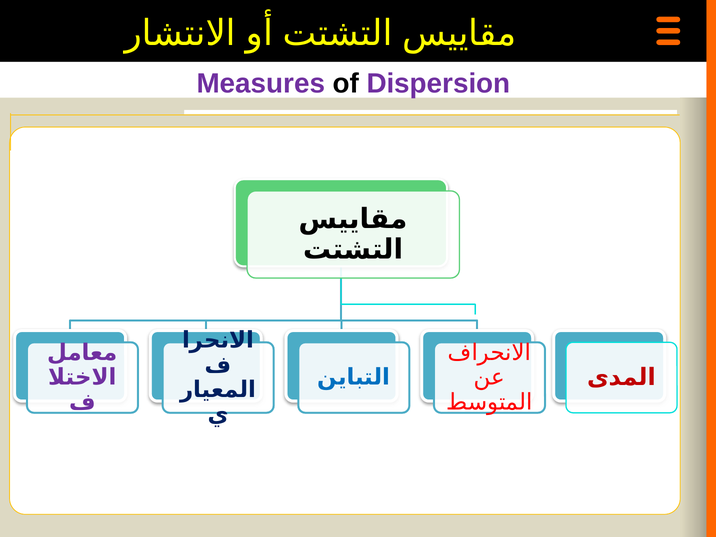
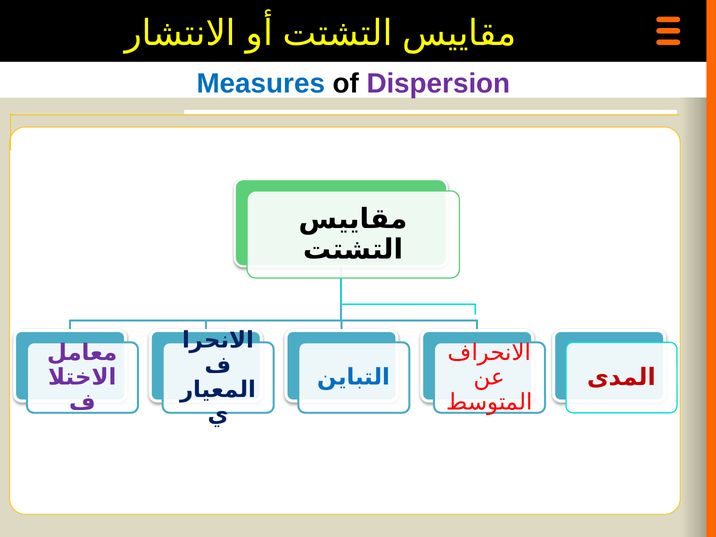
Measures colour: purple -> blue (261, 83)
